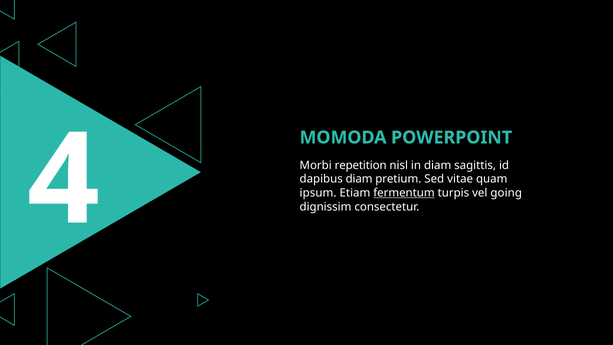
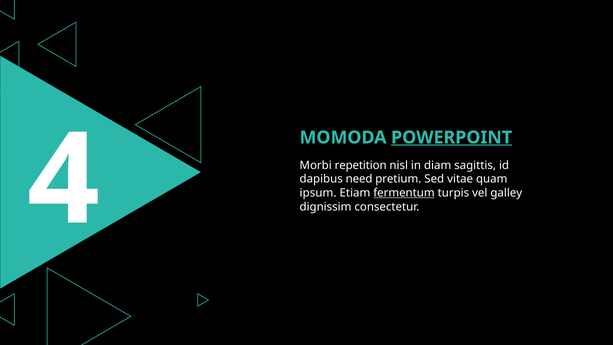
POWERPOINT underline: none -> present (452, 137)
dapibus diam: diam -> need (359, 179)
going: going -> galley (506, 193)
